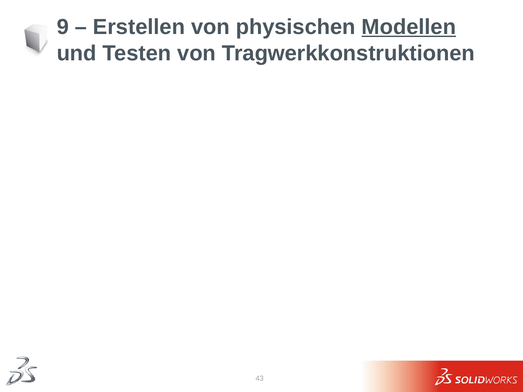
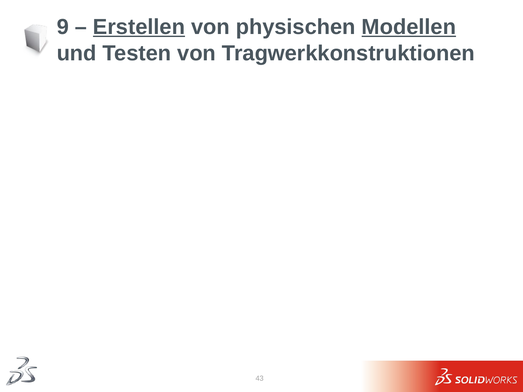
Erstellen underline: none -> present (139, 27)
